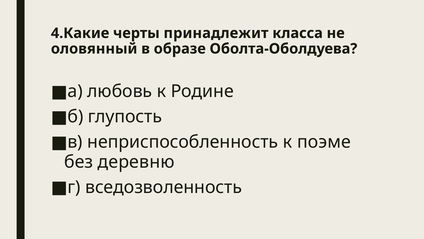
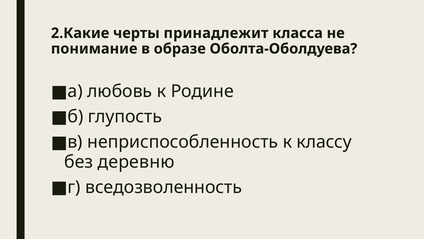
4.Какие: 4.Какие -> 2.Какие (80, 33)
оловянный: оловянный -> понимание (94, 49)
поэме: поэме -> классу (324, 142)
